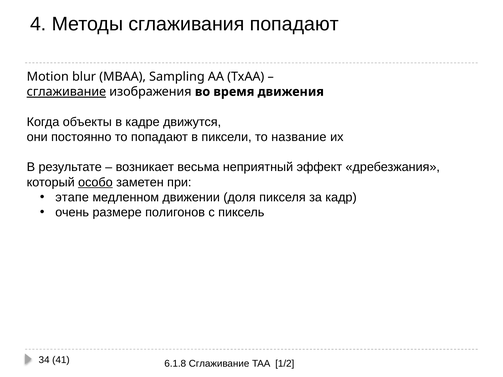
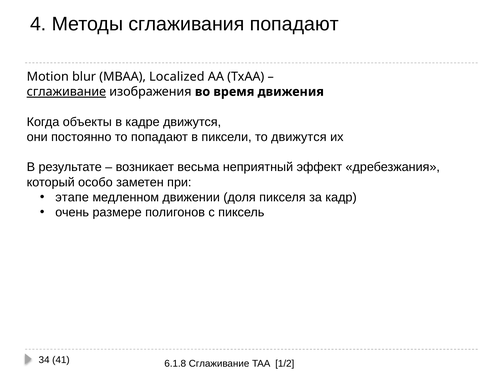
Sampling: Sampling -> Localized (177, 77)
то название: название -> движутся (299, 137)
особо underline: present -> none (95, 182)
